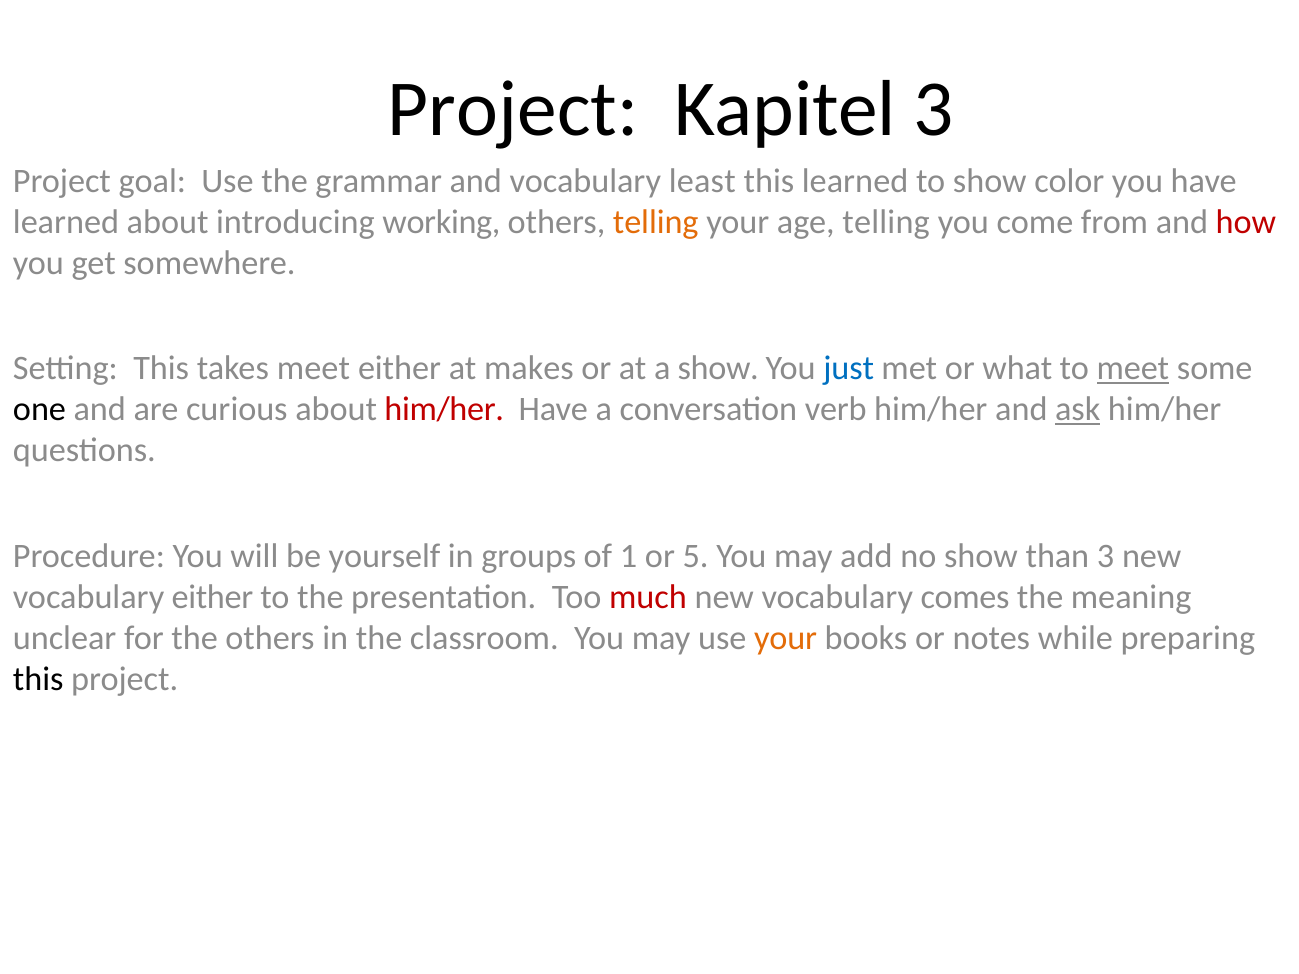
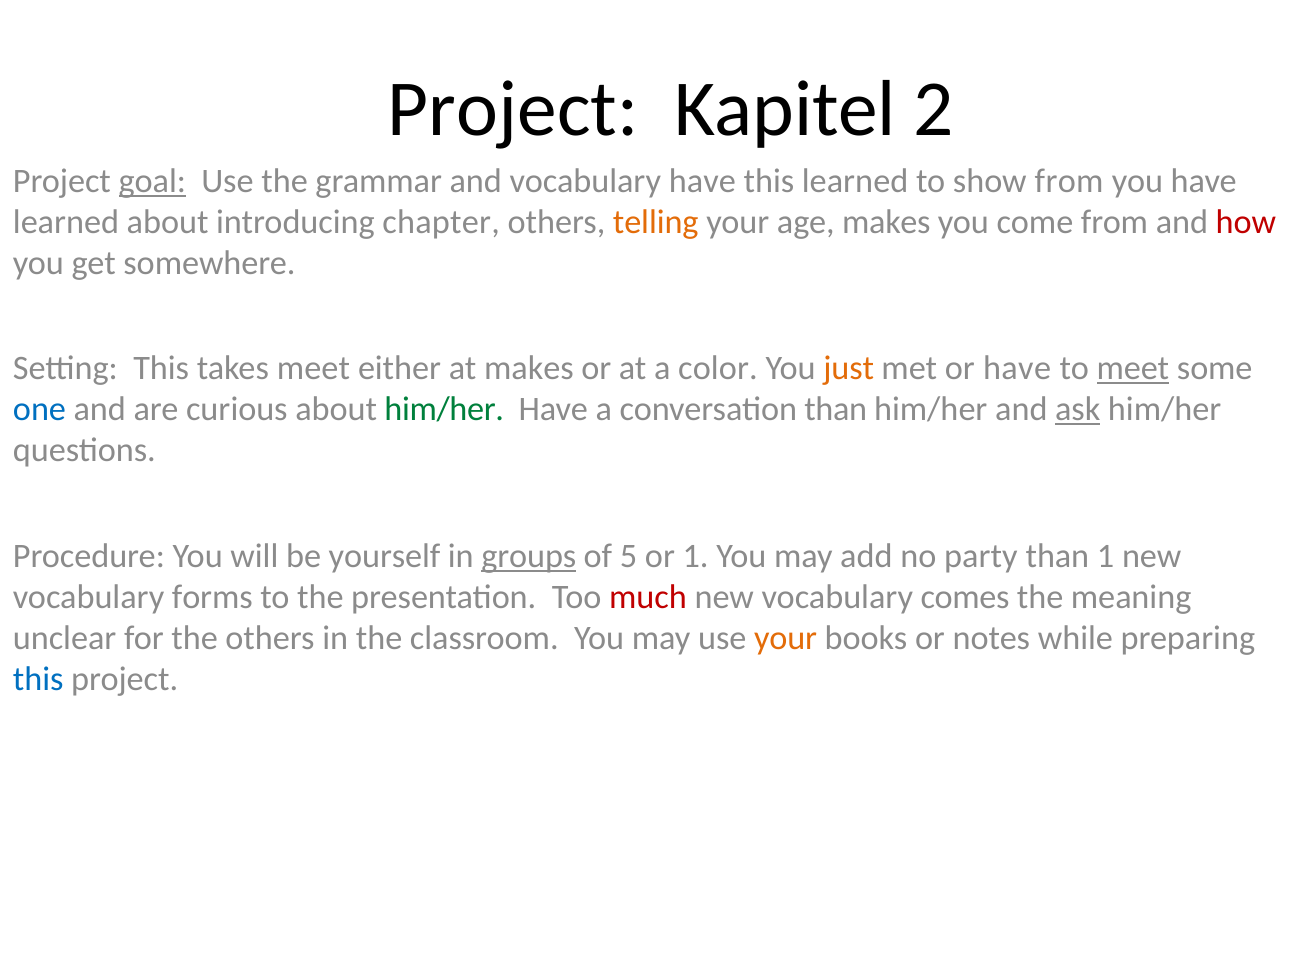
Kapitel 3: 3 -> 2 (934, 109)
goal underline: none -> present (152, 181)
vocabulary least: least -> have (702, 181)
show color: color -> from (1069, 181)
working: working -> chapter (441, 222)
age telling: telling -> makes (886, 222)
a show: show -> color (718, 369)
just colour: blue -> orange (849, 369)
or what: what -> have (1017, 369)
one colour: black -> blue (39, 410)
him/her colour: red -> green (444, 410)
conversation verb: verb -> than (836, 410)
groups underline: none -> present (529, 556)
1: 1 -> 5 (629, 556)
or 5: 5 -> 1 (696, 556)
no show: show -> party (981, 556)
than 3: 3 -> 1 (1106, 556)
vocabulary either: either -> forms (212, 597)
this colour: black -> blue (38, 680)
